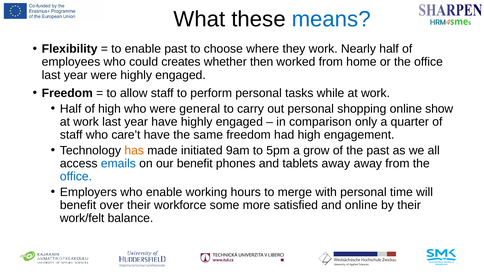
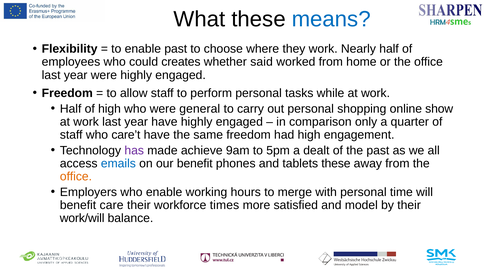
then: then -> said (262, 62)
has colour: orange -> purple (134, 150)
initiated: initiated -> achieve (202, 150)
grow: grow -> dealt (316, 150)
tablets away: away -> these (336, 164)
office colour: blue -> orange (76, 177)
over: over -> care (112, 205)
some: some -> times (224, 205)
and online: online -> model (361, 205)
work/felt: work/felt -> work/will (82, 218)
